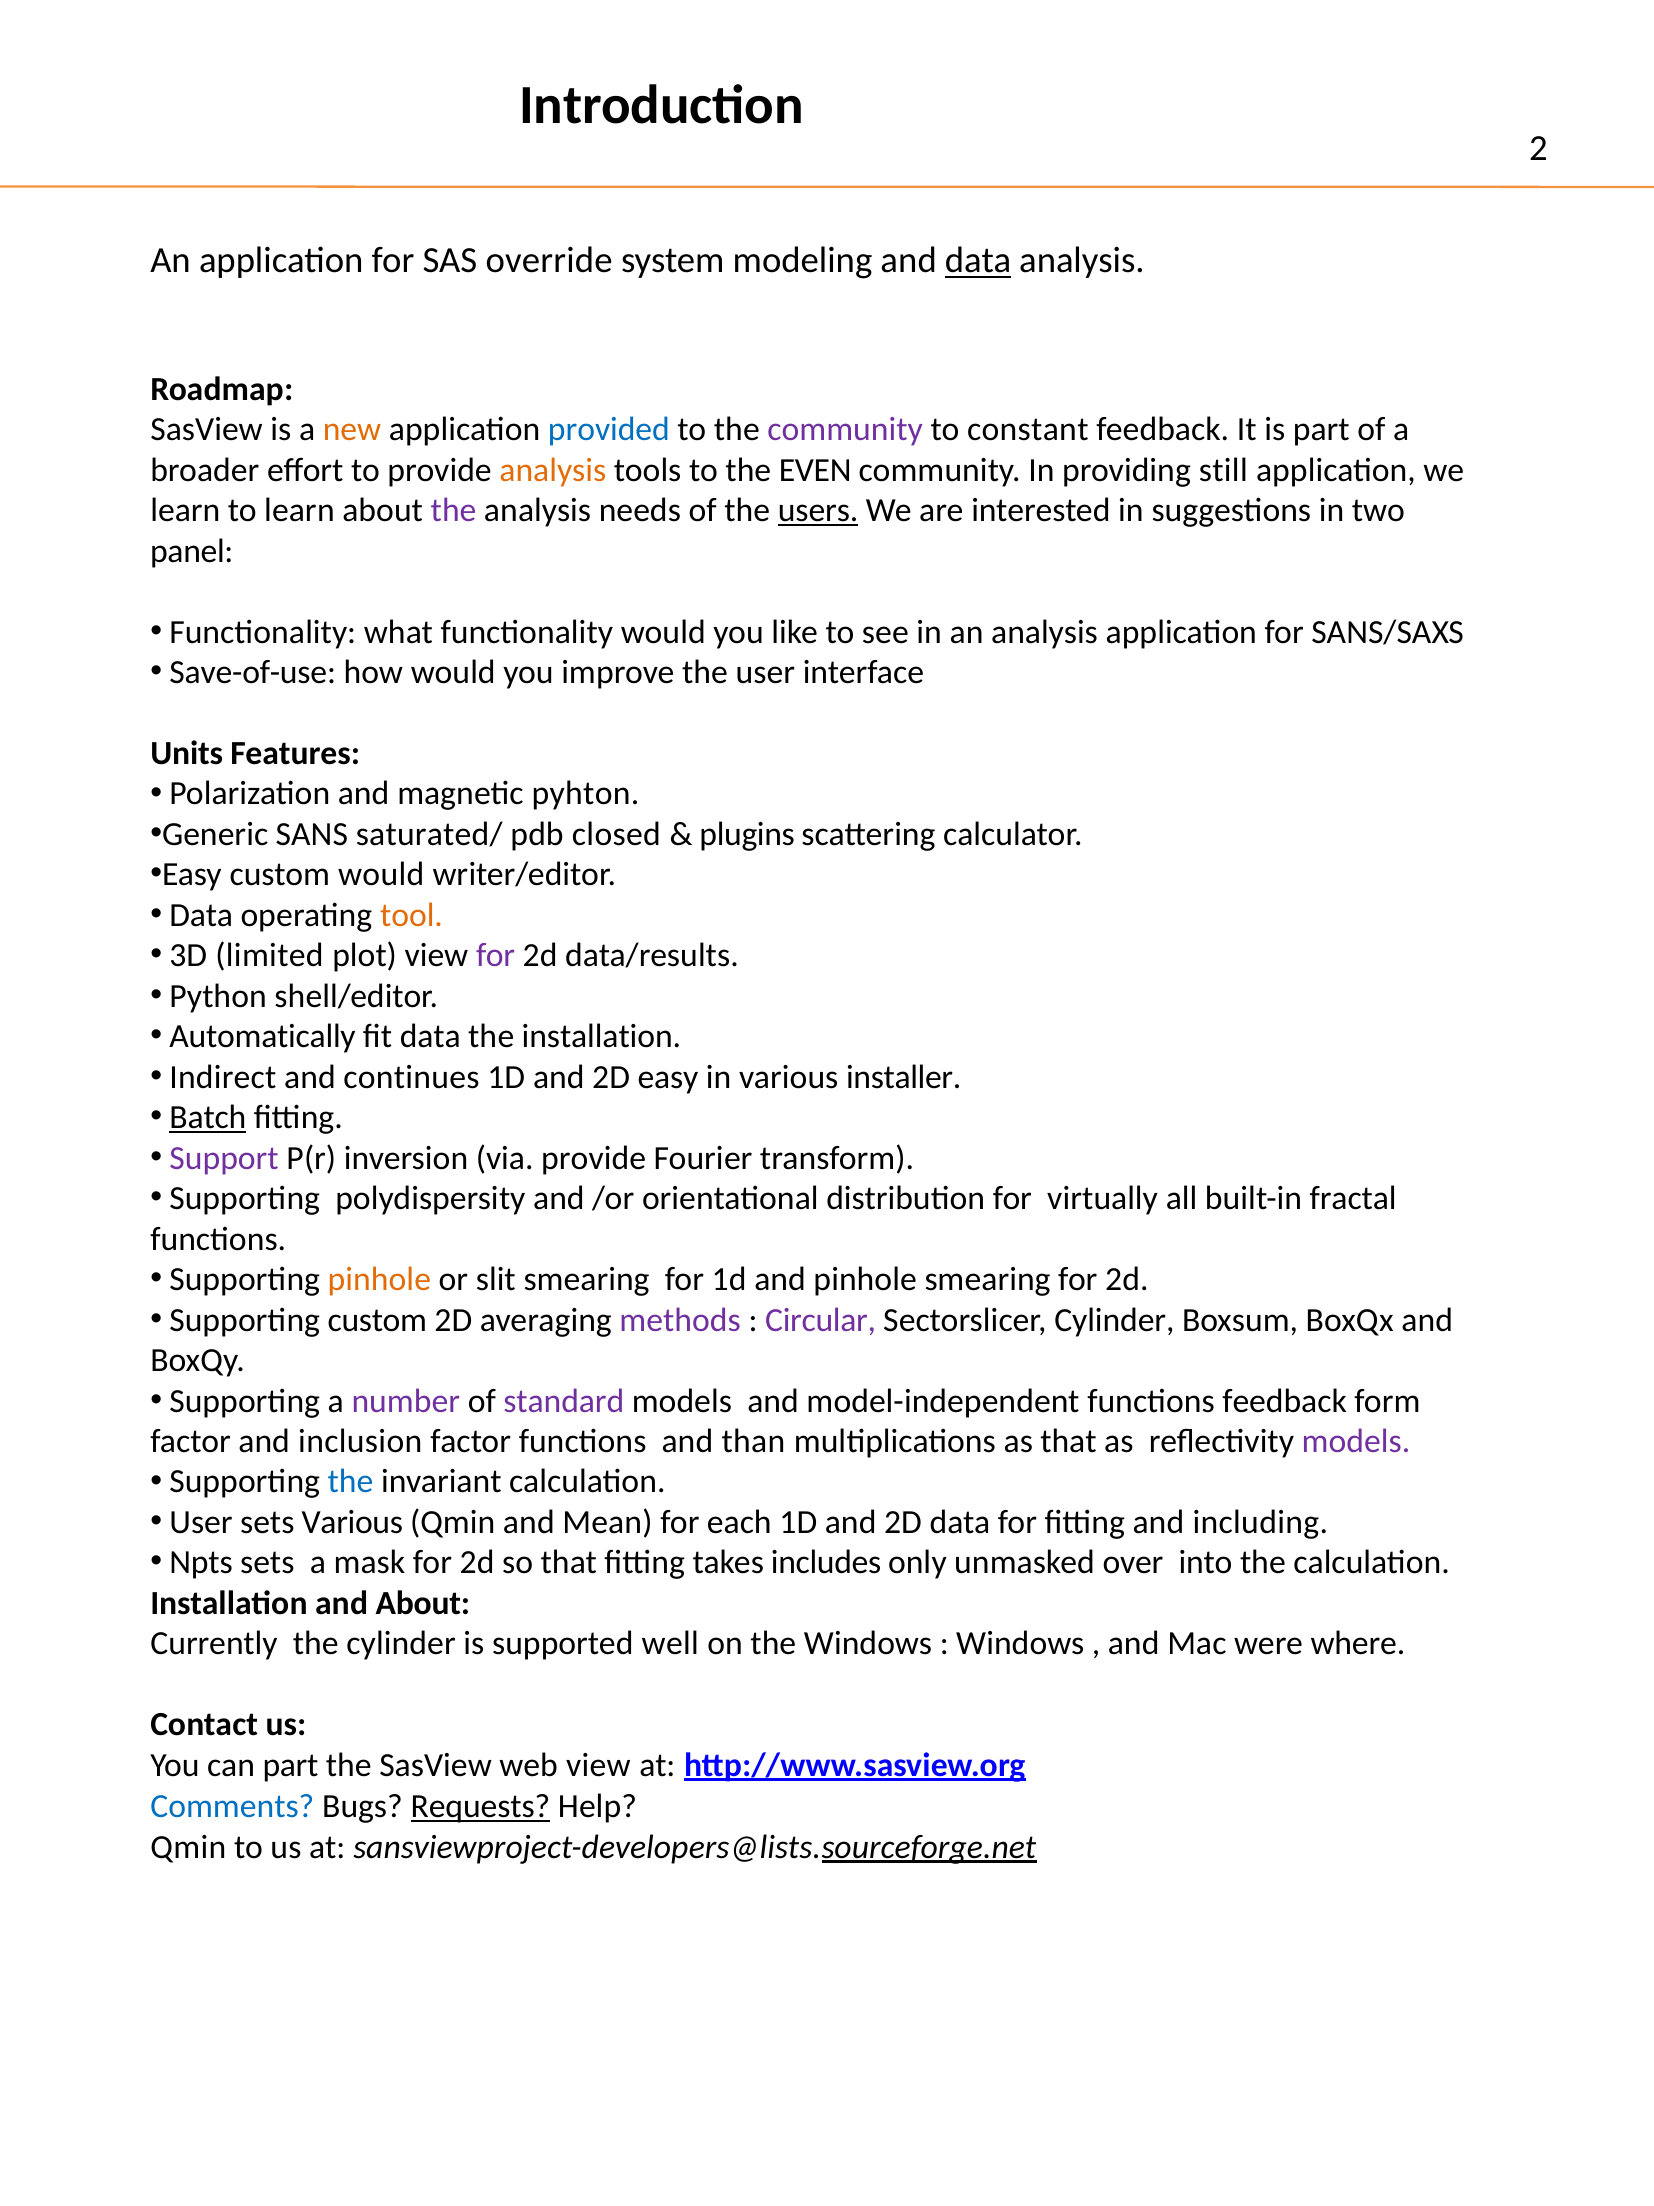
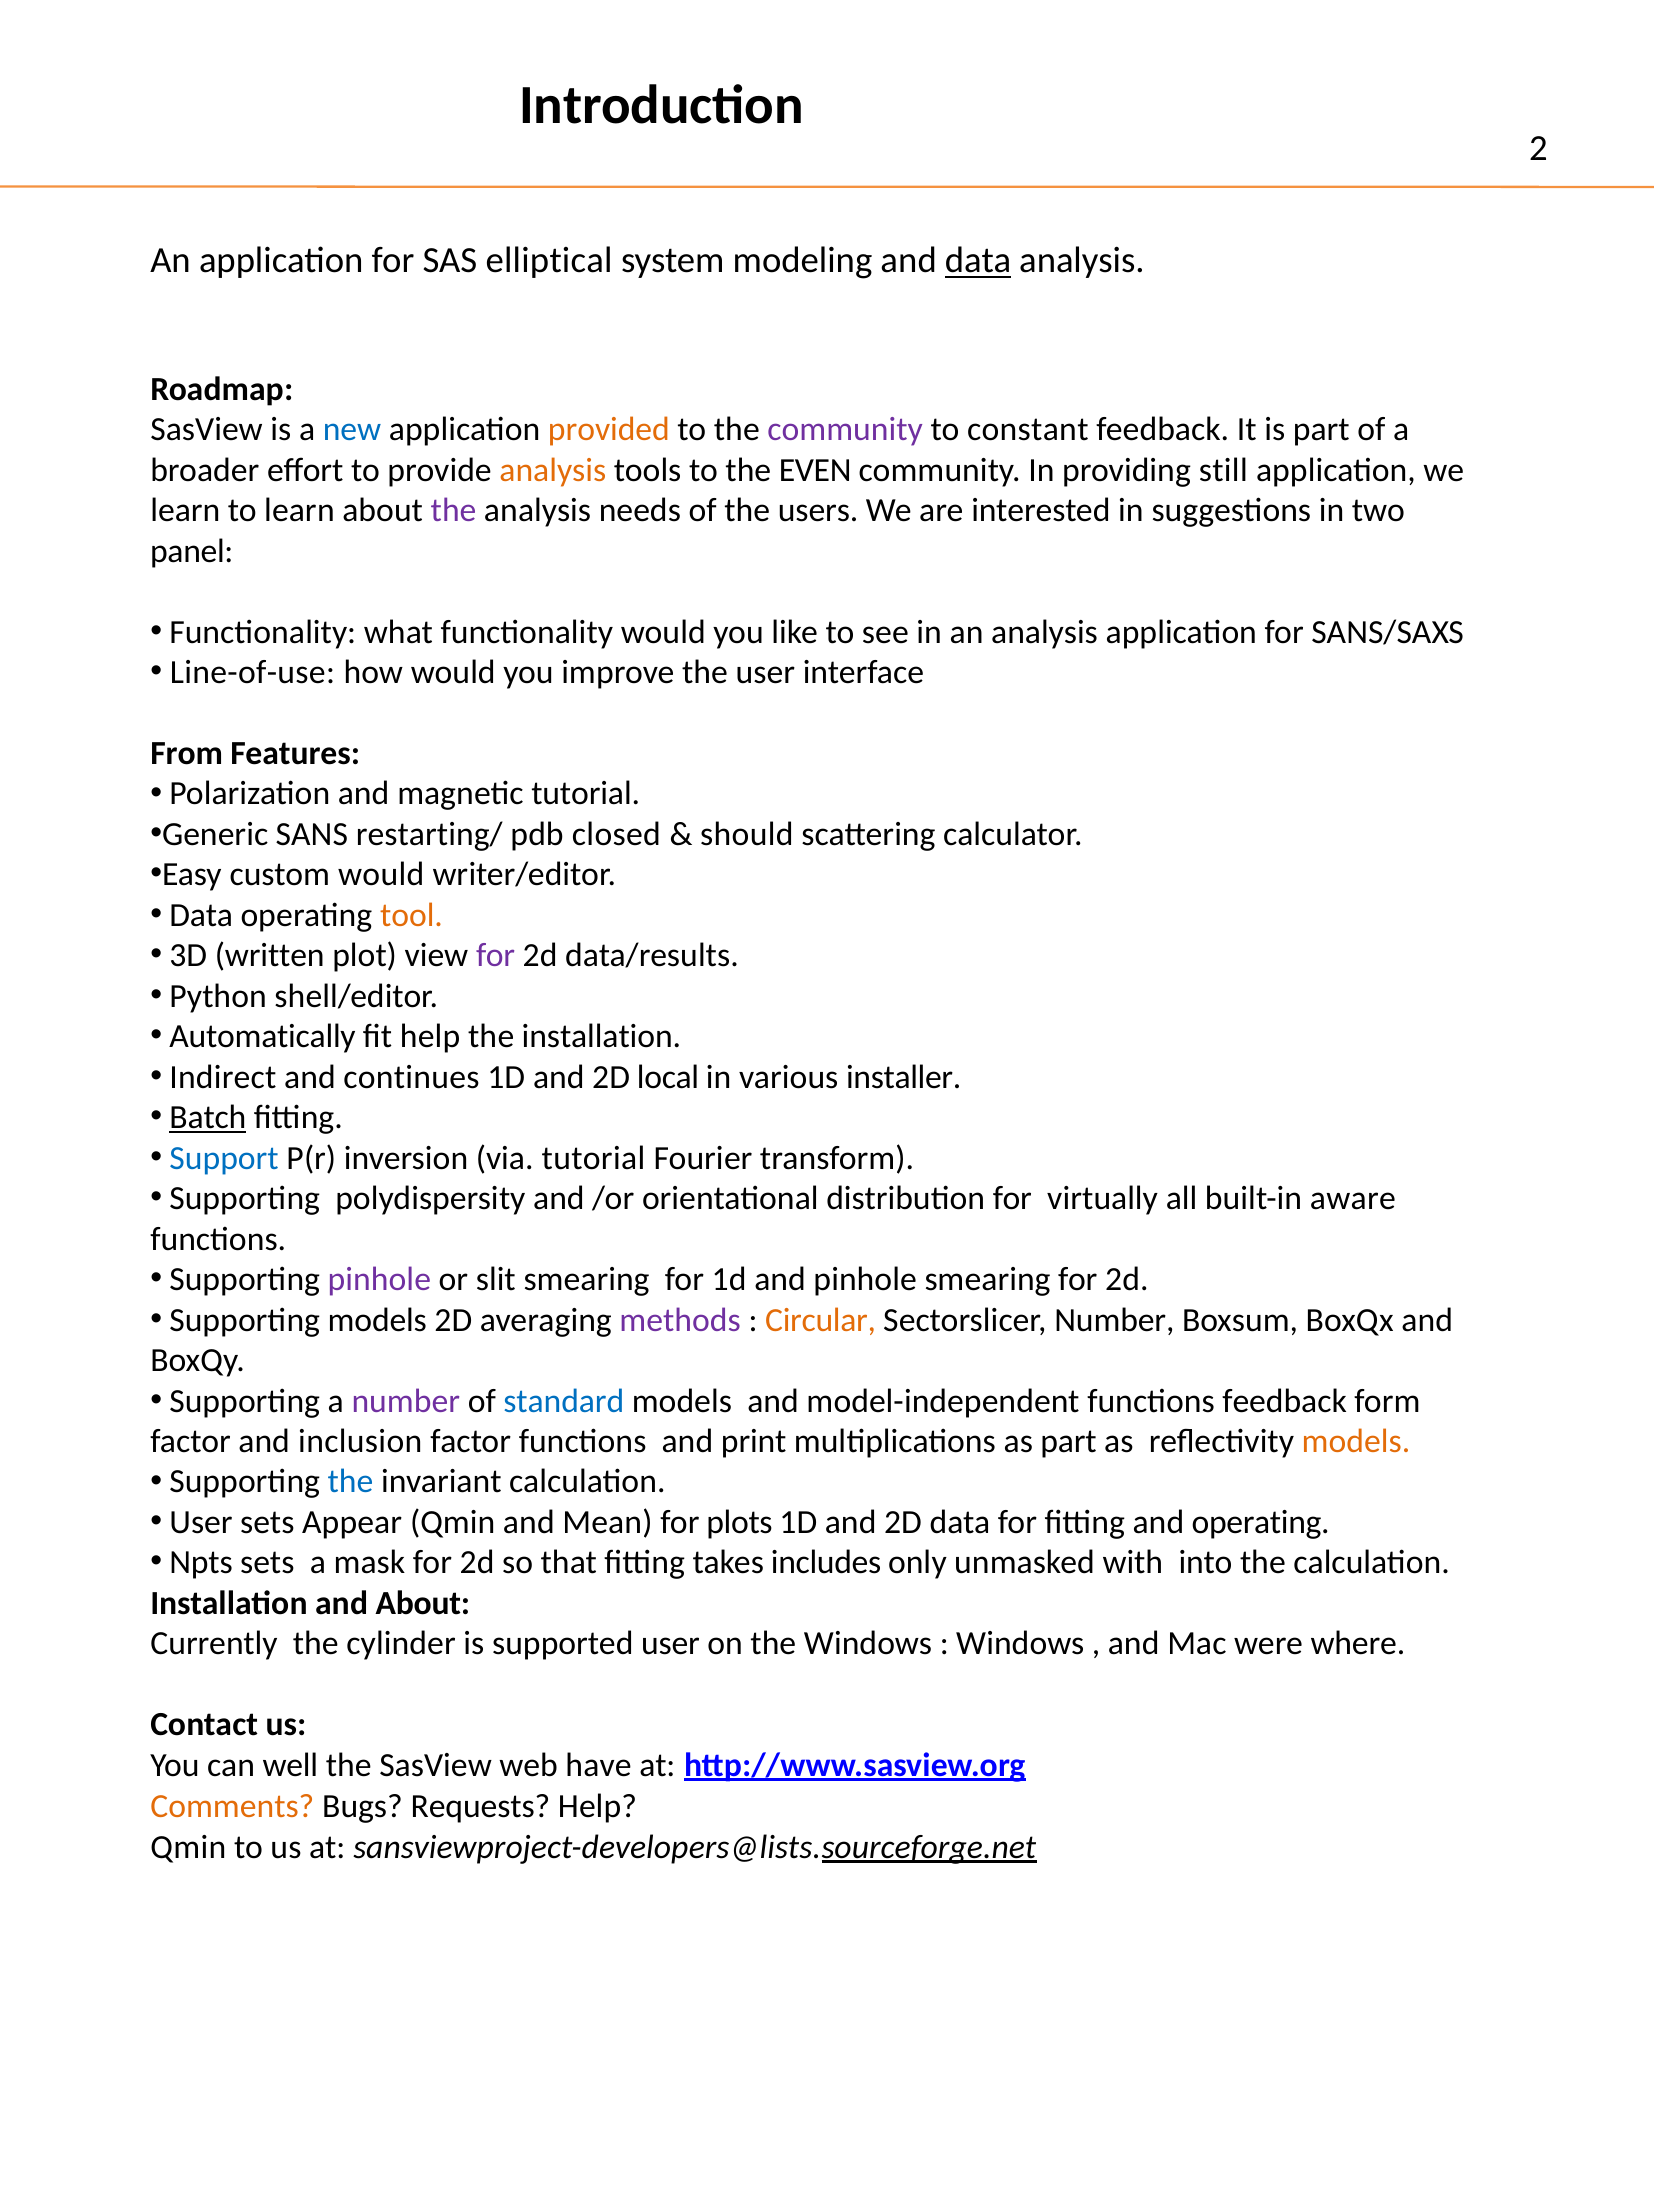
override: override -> elliptical (549, 261)
new colour: orange -> blue (352, 429)
provided colour: blue -> orange (609, 429)
users underline: present -> none (818, 510)
Save-of-use: Save-of-use -> Line-of-use (252, 672)
Units: Units -> From (187, 753)
magnetic pyhton: pyhton -> tutorial (586, 794)
saturated/: saturated/ -> restarting/ (429, 834)
plugins: plugins -> should (747, 834)
limited: limited -> written (270, 955)
fit data: data -> help (430, 1036)
2D easy: easy -> local (668, 1077)
Support colour: purple -> blue (224, 1158)
via provide: provide -> tutorial (593, 1158)
fractal: fractal -> aware (1353, 1198)
pinhole colour: orange -> purple (379, 1279)
Supporting custom: custom -> models (377, 1320)
Circular colour: purple -> orange (821, 1320)
Sectorslicer Cylinder: Cylinder -> Number (1114, 1320)
standard colour: purple -> blue (564, 1400)
than: than -> print (754, 1441)
as that: that -> part (1069, 1441)
models colour: purple -> orange (1356, 1441)
sets Various: Various -> Appear (352, 1522)
each: each -> plots (739, 1522)
and including: including -> operating (1261, 1522)
over: over -> with (1133, 1562)
supported well: well -> user (670, 1643)
can part: part -> well (290, 1765)
web view: view -> have (599, 1765)
Comments colour: blue -> orange (232, 1806)
Requests underline: present -> none (480, 1806)
